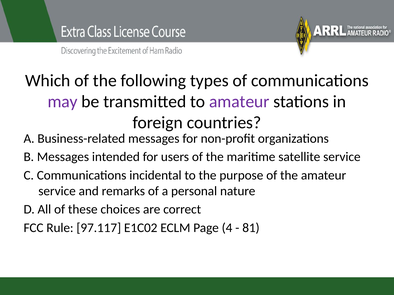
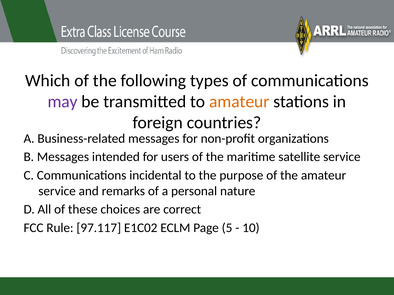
amateur colour: purple -> orange (239, 102)
4: 4 -> 5 (227, 228)
81: 81 -> 10 (251, 228)
